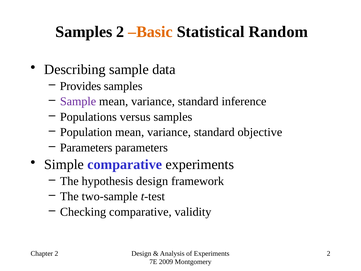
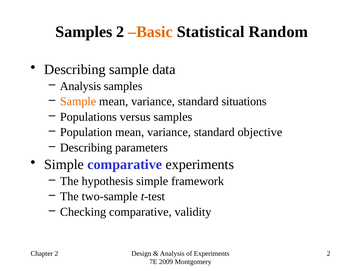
Provides: Provides -> Analysis (80, 86)
Sample colour: purple -> orange (78, 101)
inference: inference -> situations (244, 101)
Parameters: Parameters -> Describing (86, 148)
hypothesis design: design -> simple (152, 181)
